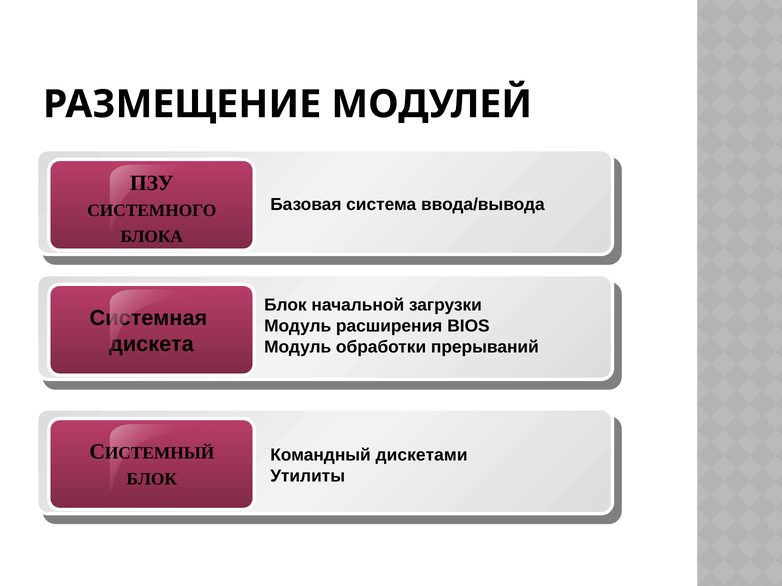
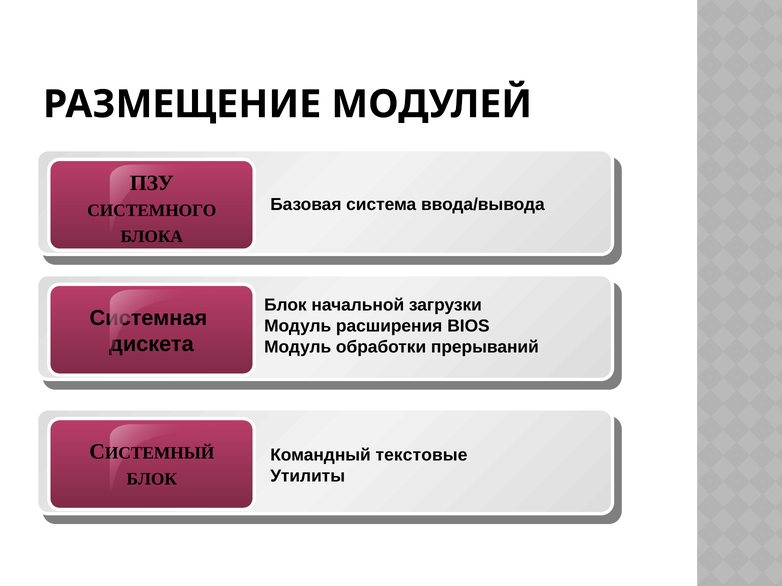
дискетами: дискетами -> текстовые (422, 455)
